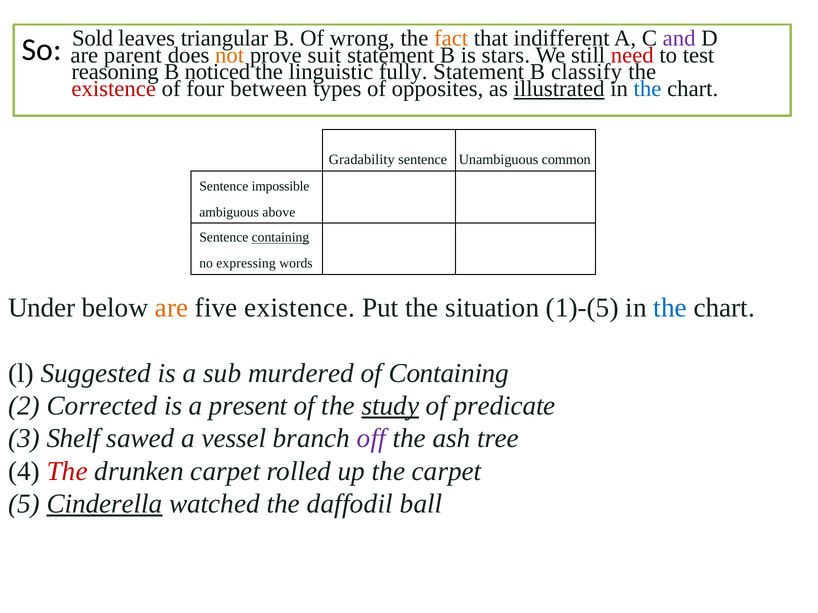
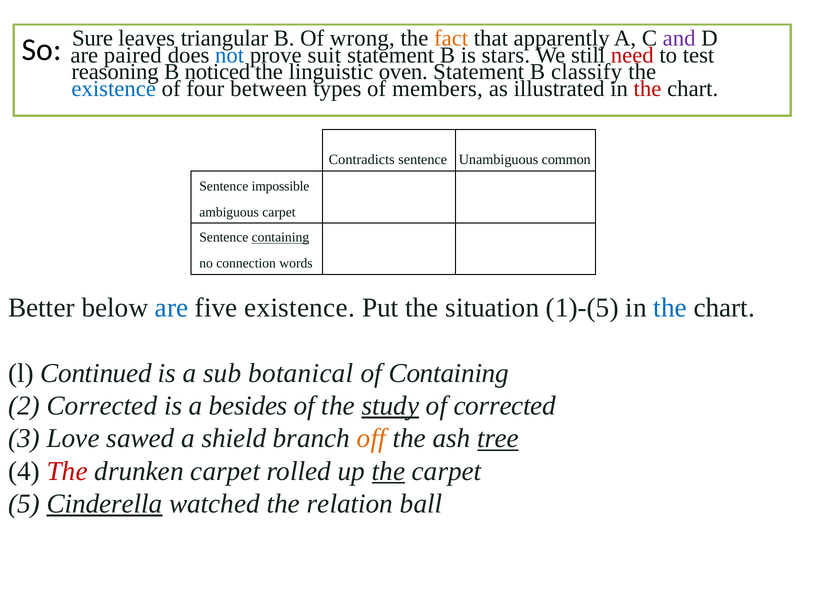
Sold: Sold -> Sure (93, 38)
indifferent: indifferent -> apparently (562, 38)
parent: parent -> paired (133, 55)
not colour: orange -> blue (230, 55)
fully: fully -> oven (403, 72)
existence colour: red -> blue (114, 89)
opposites: opposites -> members (437, 89)
illustrated underline: present -> none (559, 89)
the colour: blue -> red (648, 89)
Gradability: Gradability -> Contradicts (362, 160)
ambiguous above: above -> carpet (279, 212)
expressing: expressing -> connection (246, 263)
Under: Under -> Better (41, 308)
are colour: orange -> blue (172, 308)
Suggested: Suggested -> Continued (96, 373)
murdered: murdered -> botanical (301, 373)
present: present -> besides (248, 406)
of predicate: predicate -> corrected (505, 406)
Shelf: Shelf -> Love (73, 439)
vessel: vessel -> shield (234, 439)
off colour: purple -> orange (371, 439)
tree underline: none -> present (498, 439)
the underline: none -> present (388, 472)
daffodil: daffodil -> relation (350, 504)
